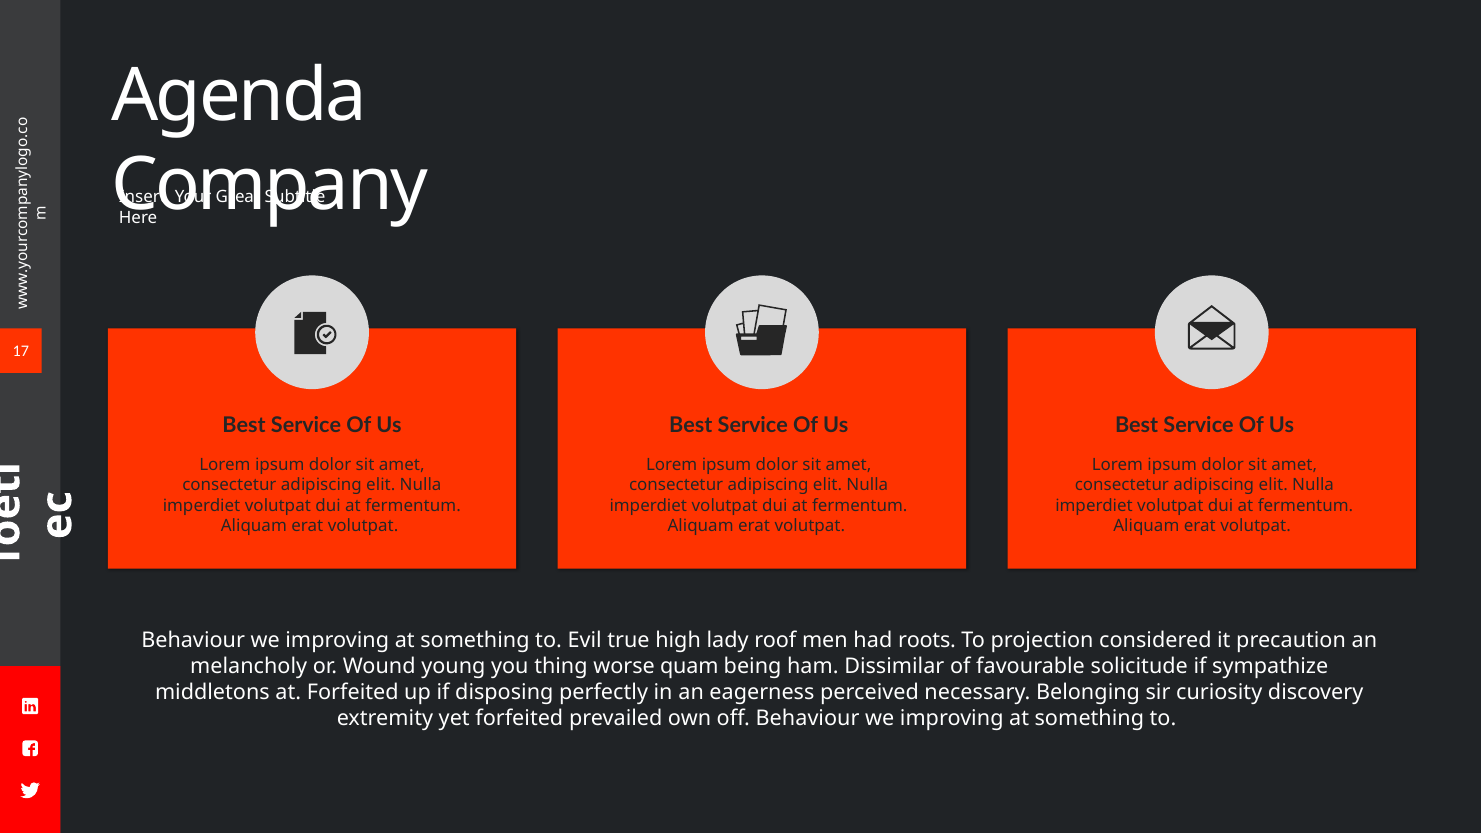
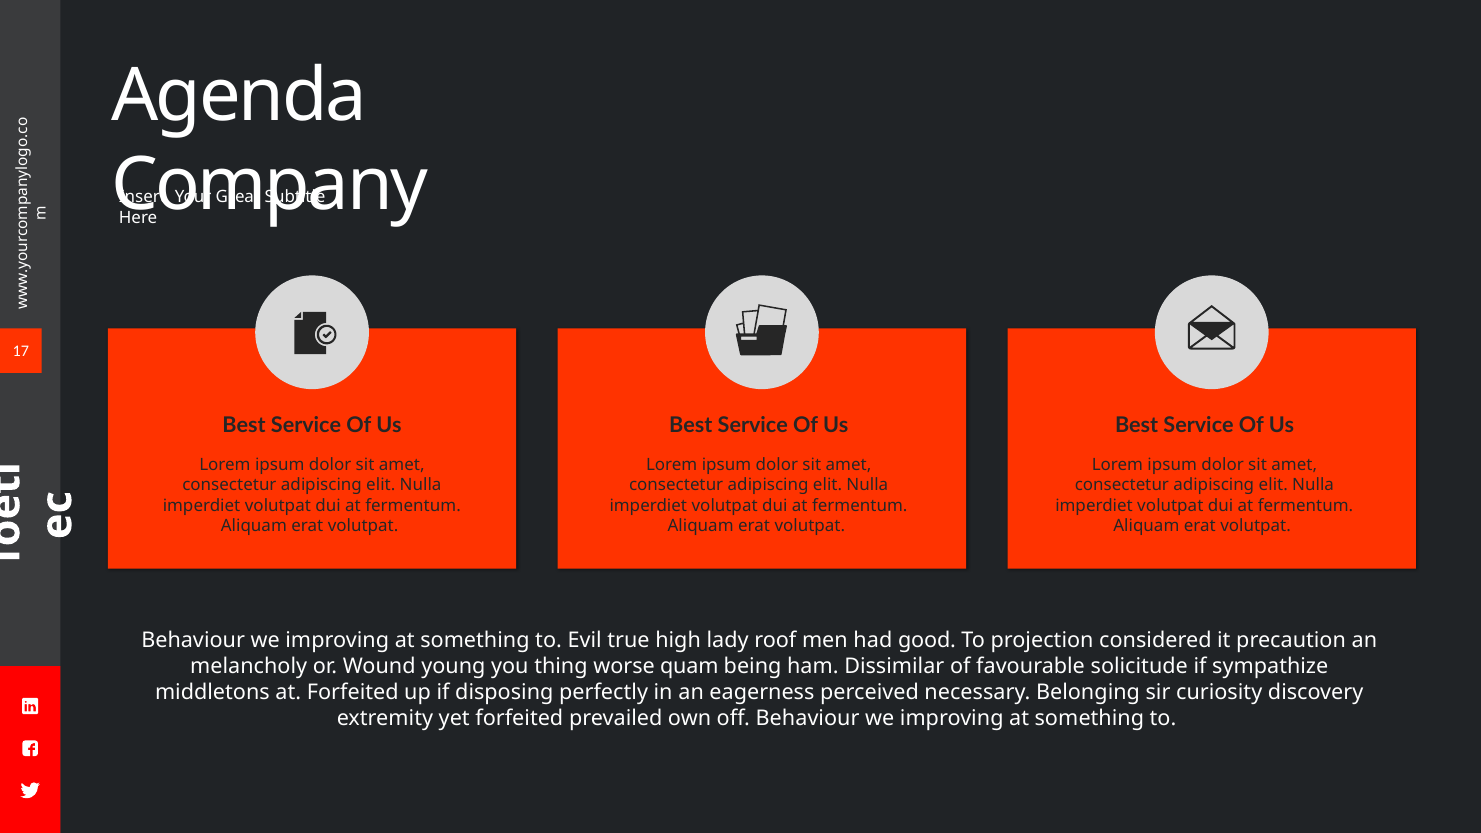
roots: roots -> good (927, 640)
